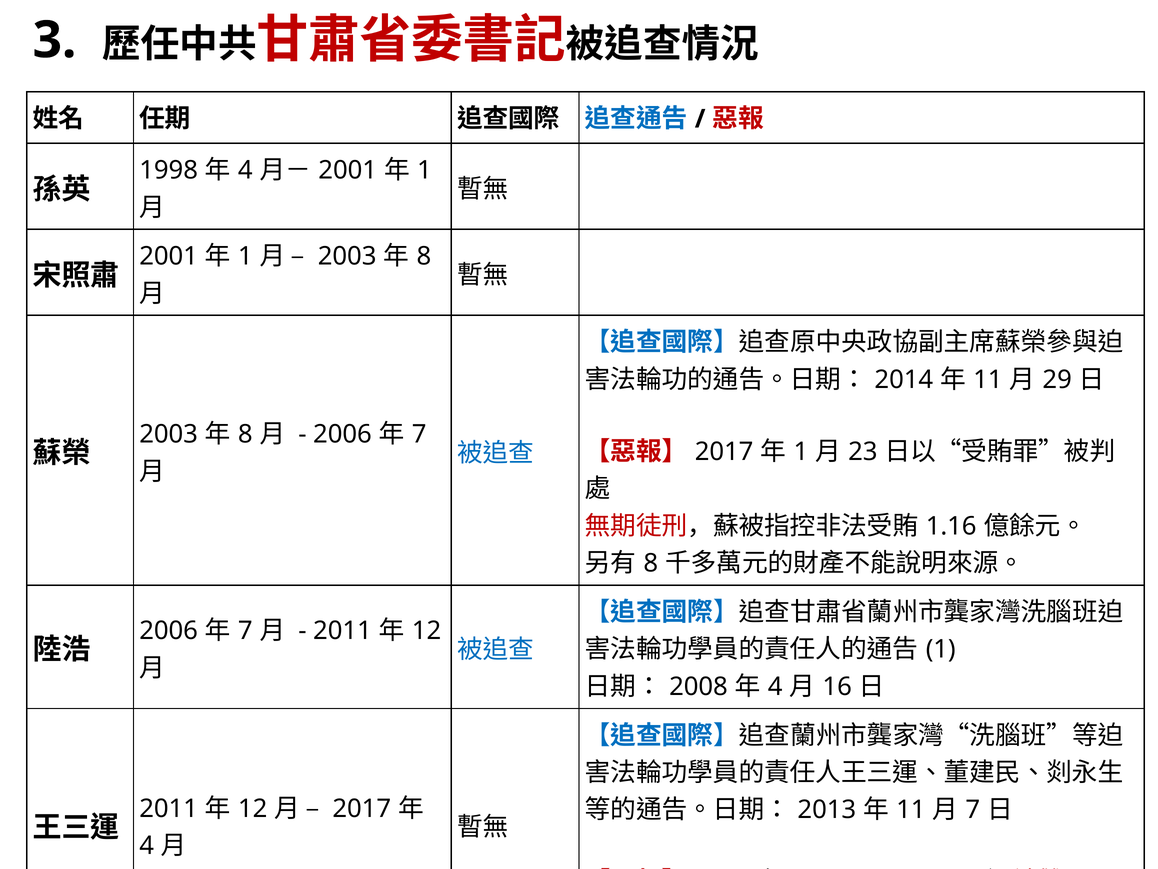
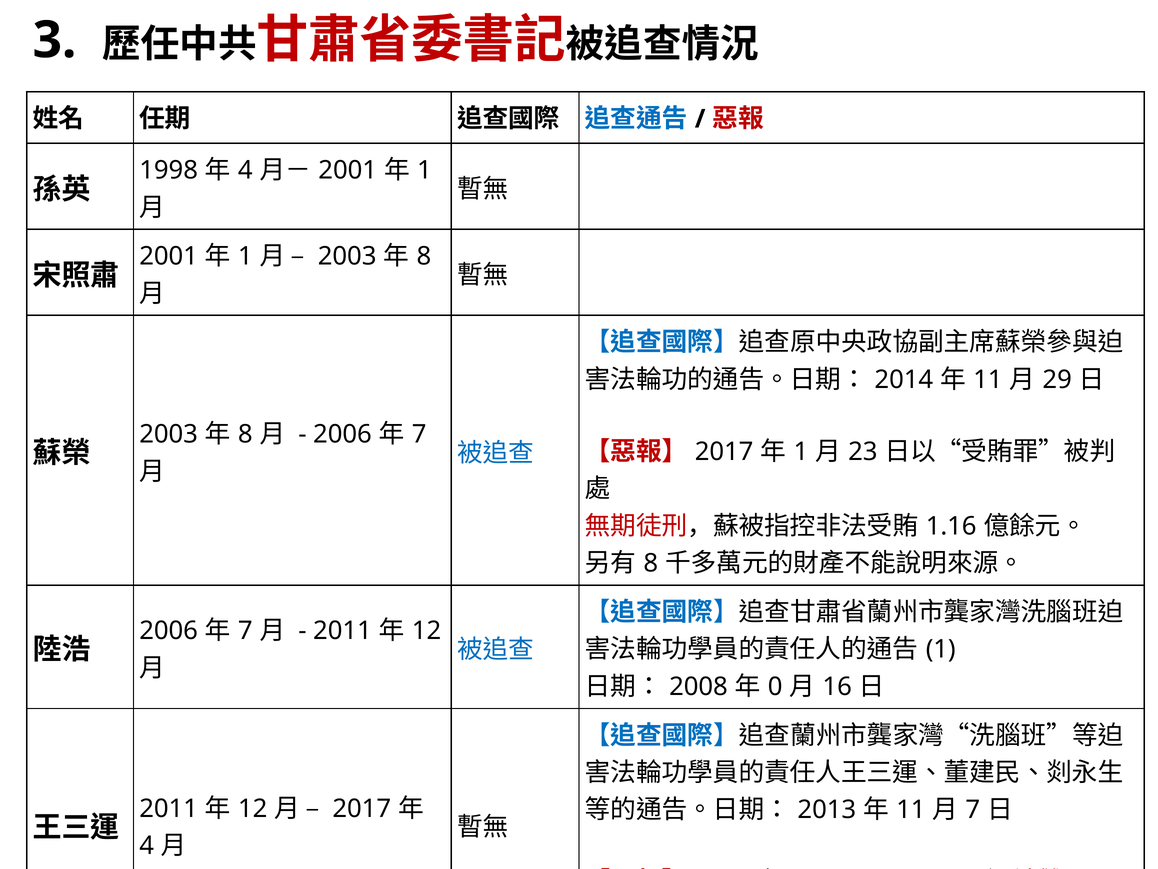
4: 4 -> 0 (775, 686)
